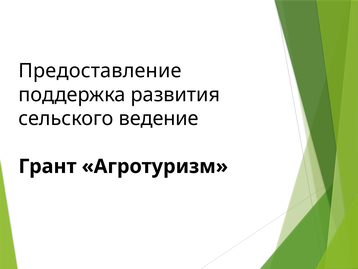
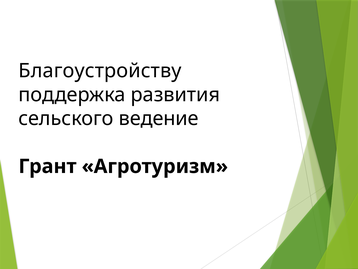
Предоставление: Предоставление -> Благоустройству (100, 71)
